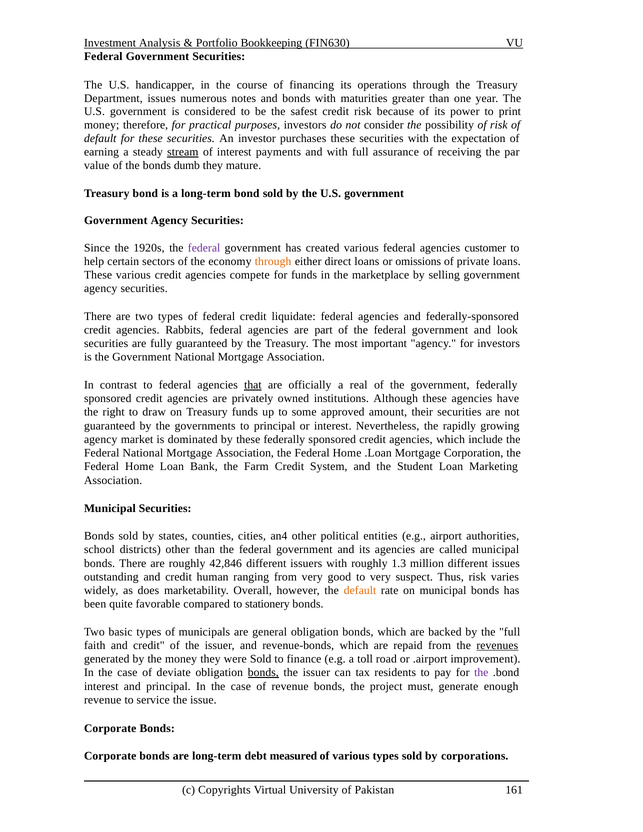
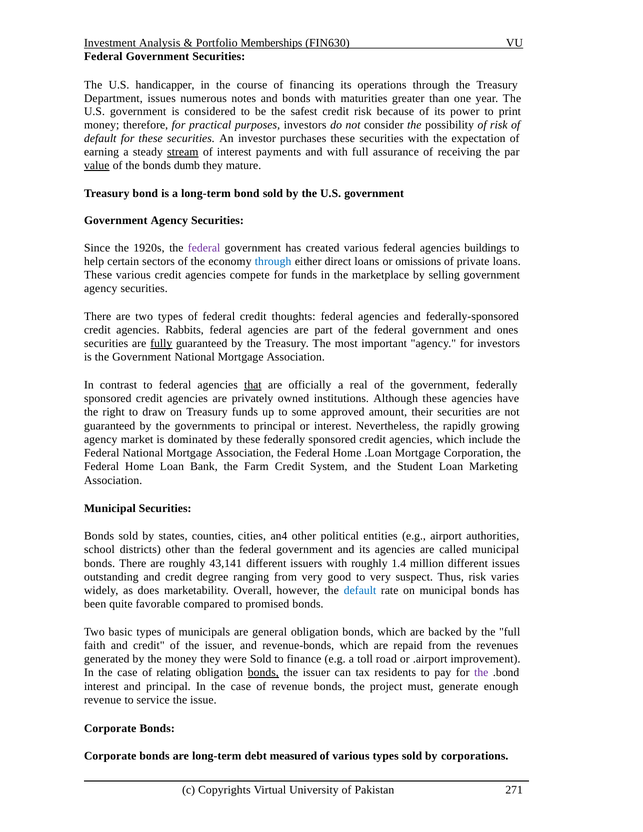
Bookkeeping: Bookkeeping -> Memberships (271, 43)
value underline: none -> present (97, 166)
customer: customer -> buildings (485, 248)
through colour: orange -> blue (273, 261)
liquidate: liquidate -> thoughts (294, 316)
look: look -> ones (507, 330)
fully underline: none -> present (161, 344)
42,846: 42,846 -> 43,141 (226, 563)
1.3: 1.3 -> 1.4 (399, 563)
human: human -> degree (213, 577)
default colour: orange -> blue (360, 590)
stationery: stationery -> promised (267, 604)
revenues underline: present -> none (497, 645)
deviate: deviate -> relating (174, 673)
161: 161 -> 271 (514, 790)
